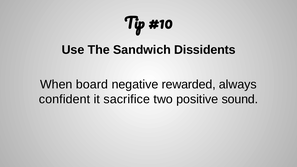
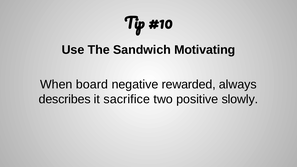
Dissidents: Dissidents -> Motivating (205, 50)
confident: confident -> describes (65, 99)
sound: sound -> slowly (240, 99)
